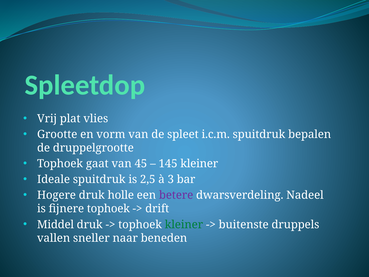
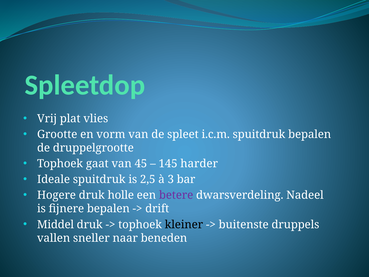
145 kleiner: kleiner -> harder (199, 164)
fijnere tophoek: tophoek -> bepalen (108, 209)
kleiner colour: green -> black (184, 224)
